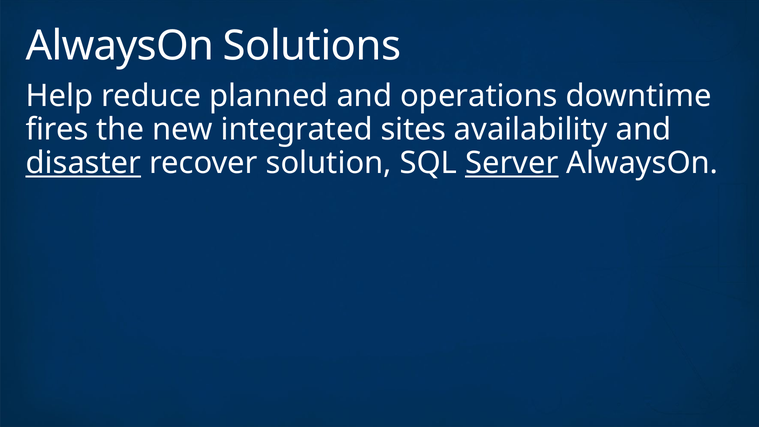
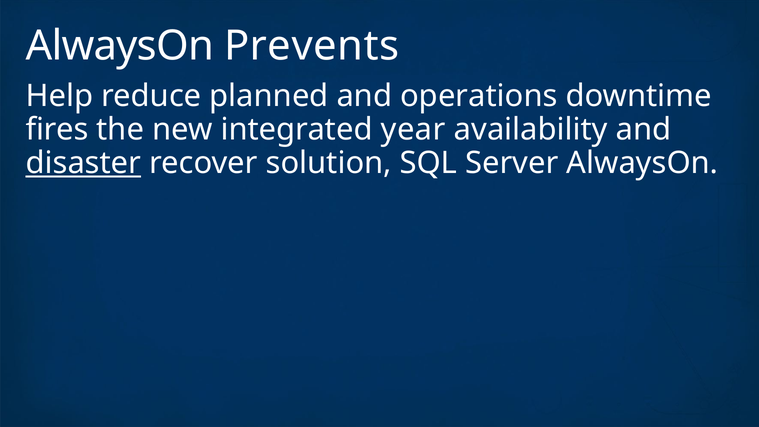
Solutions: Solutions -> Prevents (312, 46)
sites: sites -> year (413, 130)
Server underline: present -> none (512, 163)
